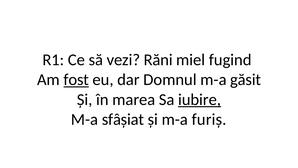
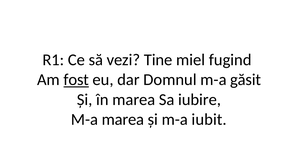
Răni: Răni -> Tine (158, 60)
iubire underline: present -> none (200, 99)
M-a sfâșiat: sfâșiat -> marea (123, 119)
furiș: furiș -> iubit (209, 119)
